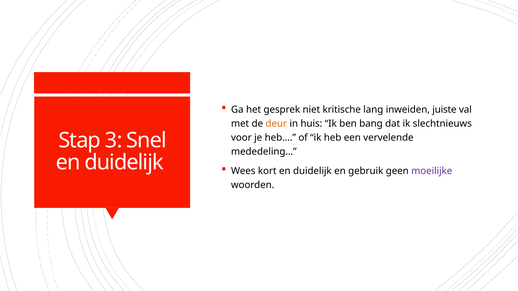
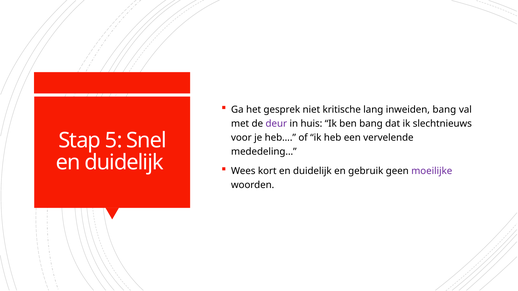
inweiden juiste: juiste -> bang (444, 110)
deur colour: orange -> purple (276, 124)
3: 3 -> 5 (114, 140)
